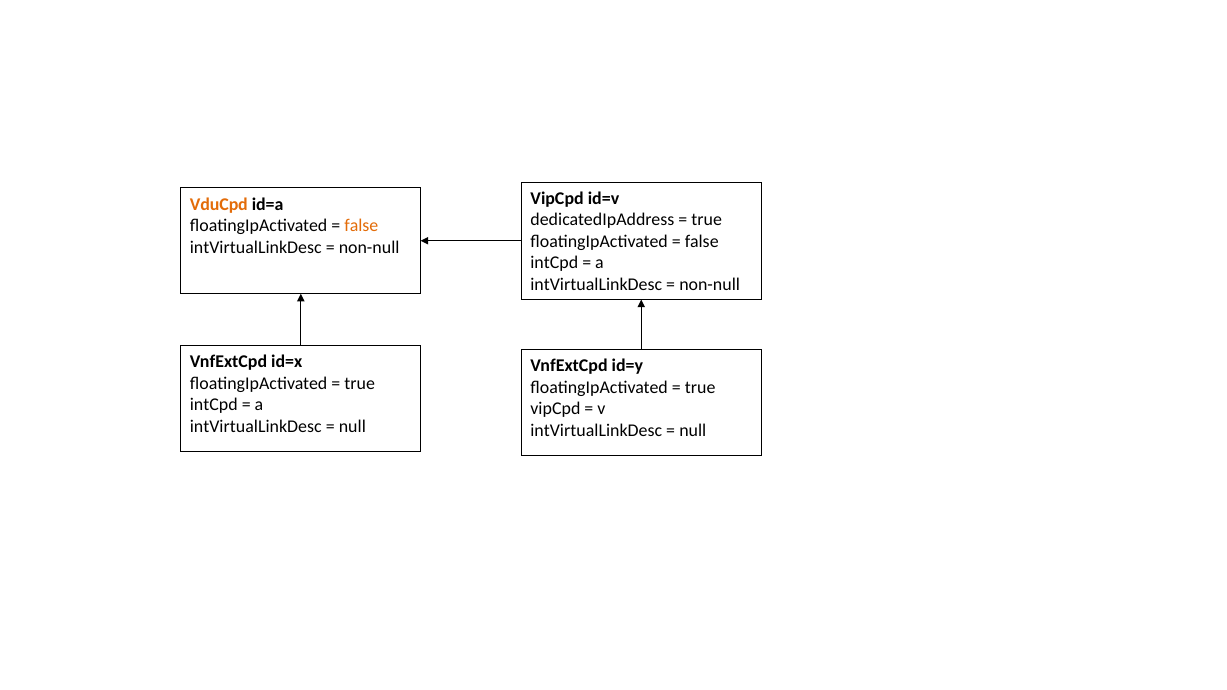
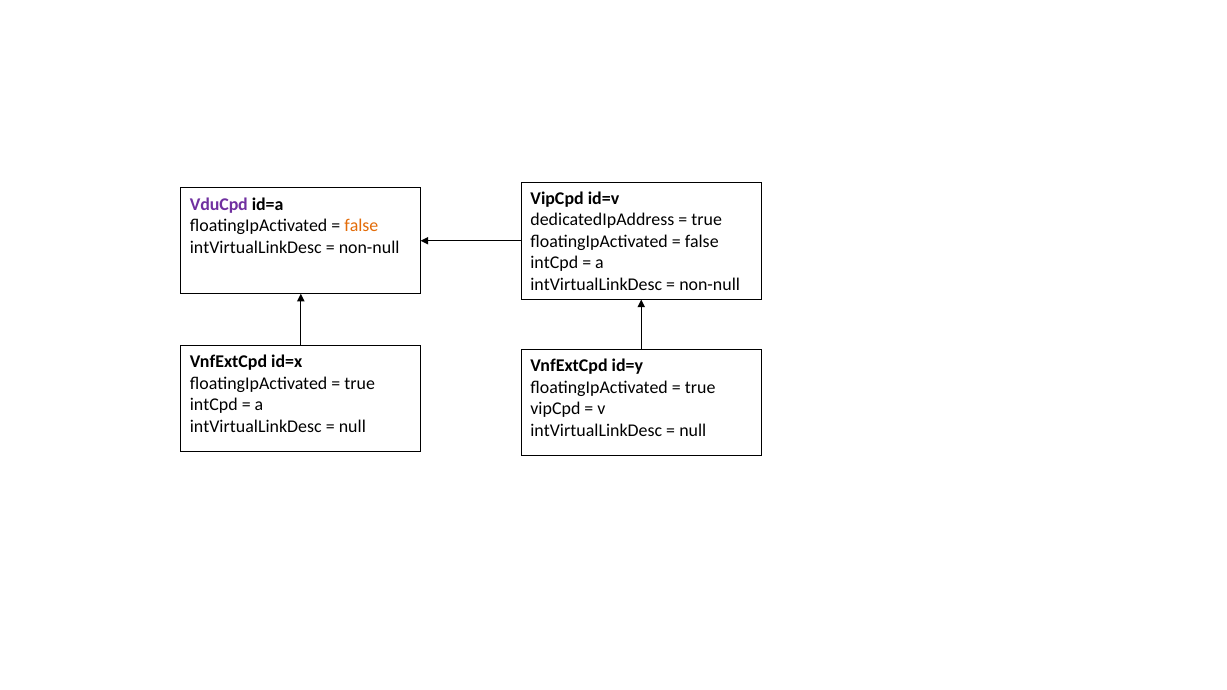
VduCpd colour: orange -> purple (219, 204)
